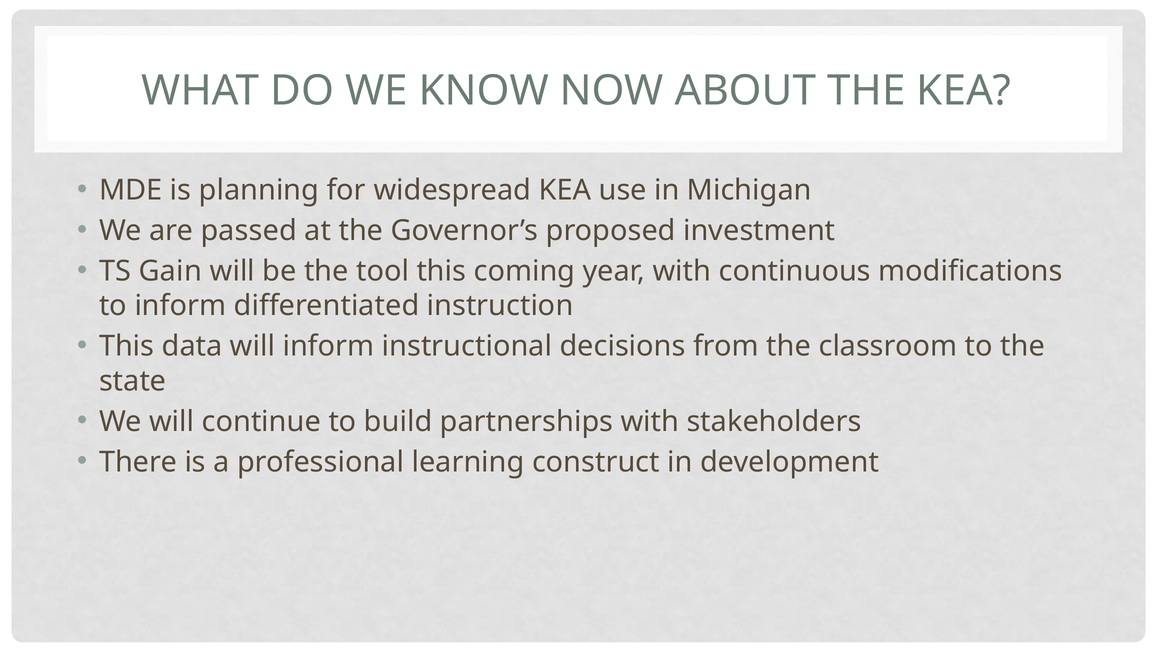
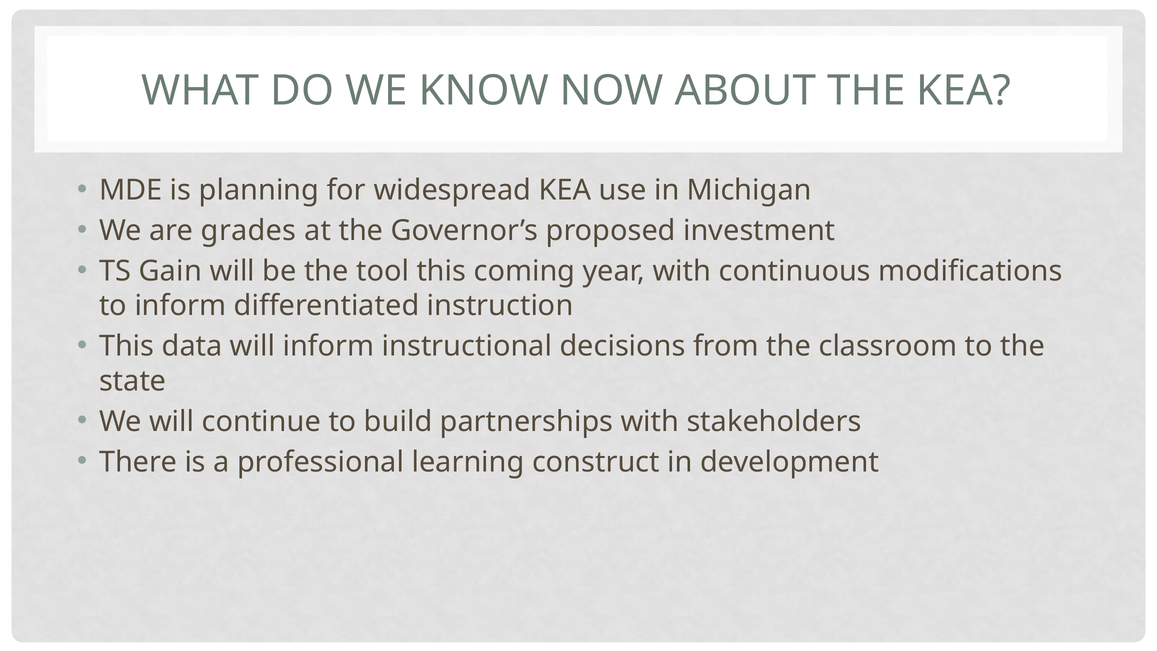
passed: passed -> grades (249, 231)
